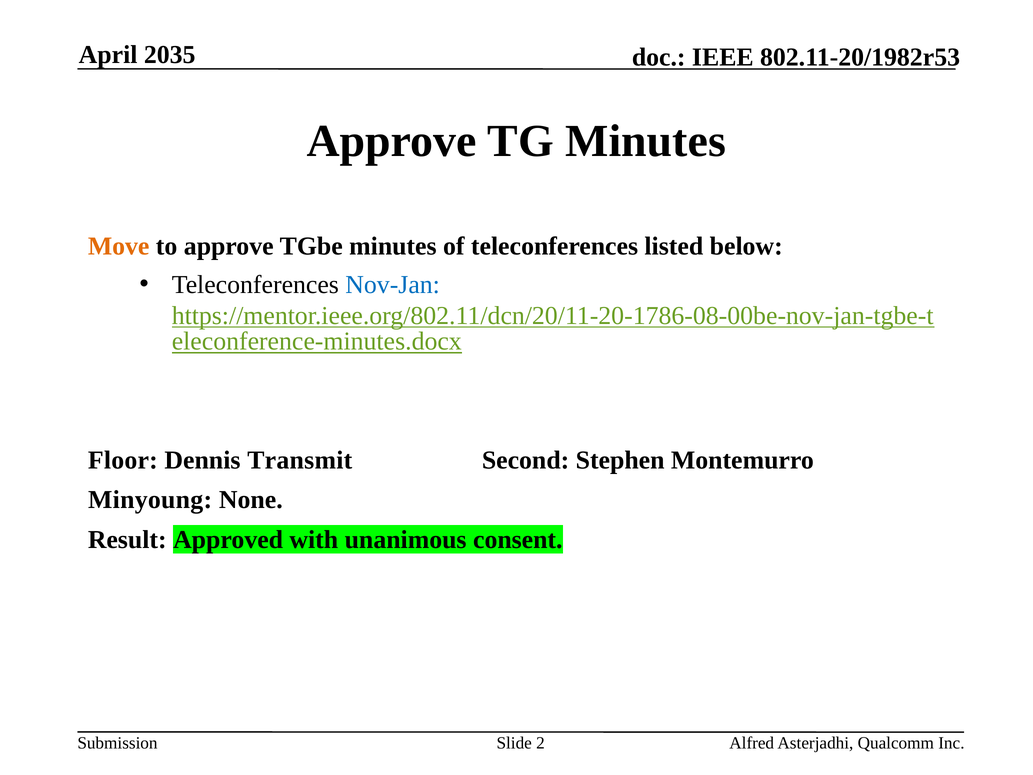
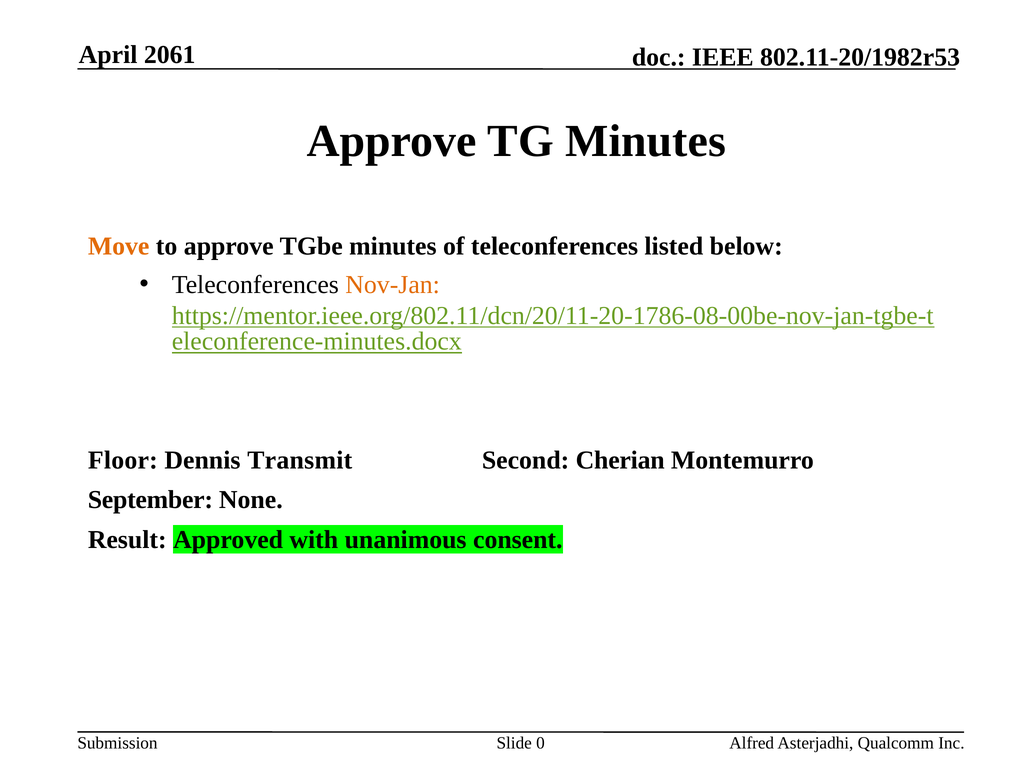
2035: 2035 -> 2061 (170, 55)
Nov-Jan colour: blue -> orange (393, 284)
Stephen: Stephen -> Cherian (620, 460)
Minyoung: Minyoung -> September (150, 500)
2: 2 -> 0 (540, 743)
